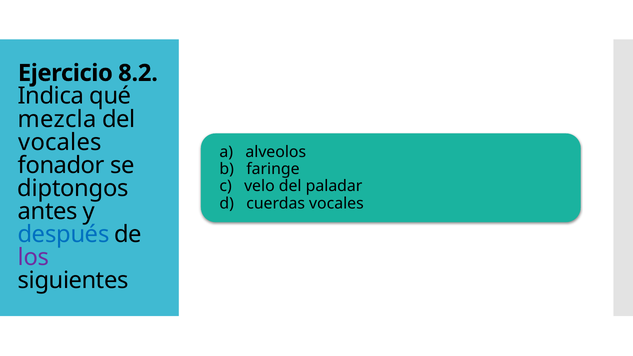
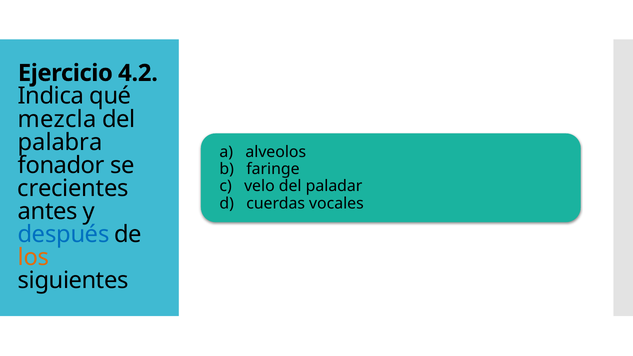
8.2: 8.2 -> 4.2 (138, 73)
vocales: vocales -> palabra (60, 142)
diptongos: diptongos -> crecientes (73, 188)
los colour: purple -> orange (34, 258)
